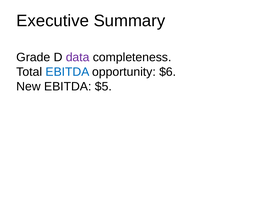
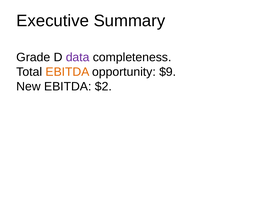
EBITDA colour: blue -> orange (67, 72)
$6: $6 -> $9 (168, 72)
$5: $5 -> $2 (103, 87)
